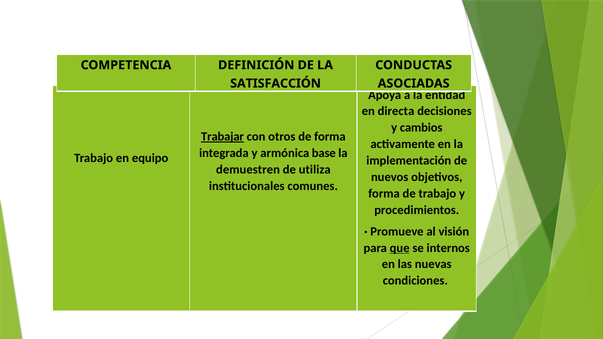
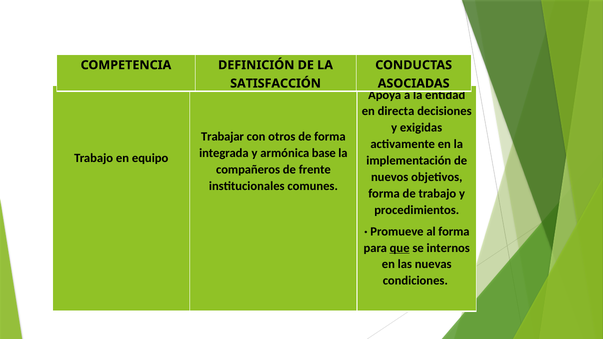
cambios: cambios -> exigidas (421, 128)
Trabajar underline: present -> none (222, 137)
demuestren: demuestren -> compañeros (248, 170)
utiliza: utiliza -> frente (315, 170)
al visión: visión -> forma (454, 232)
